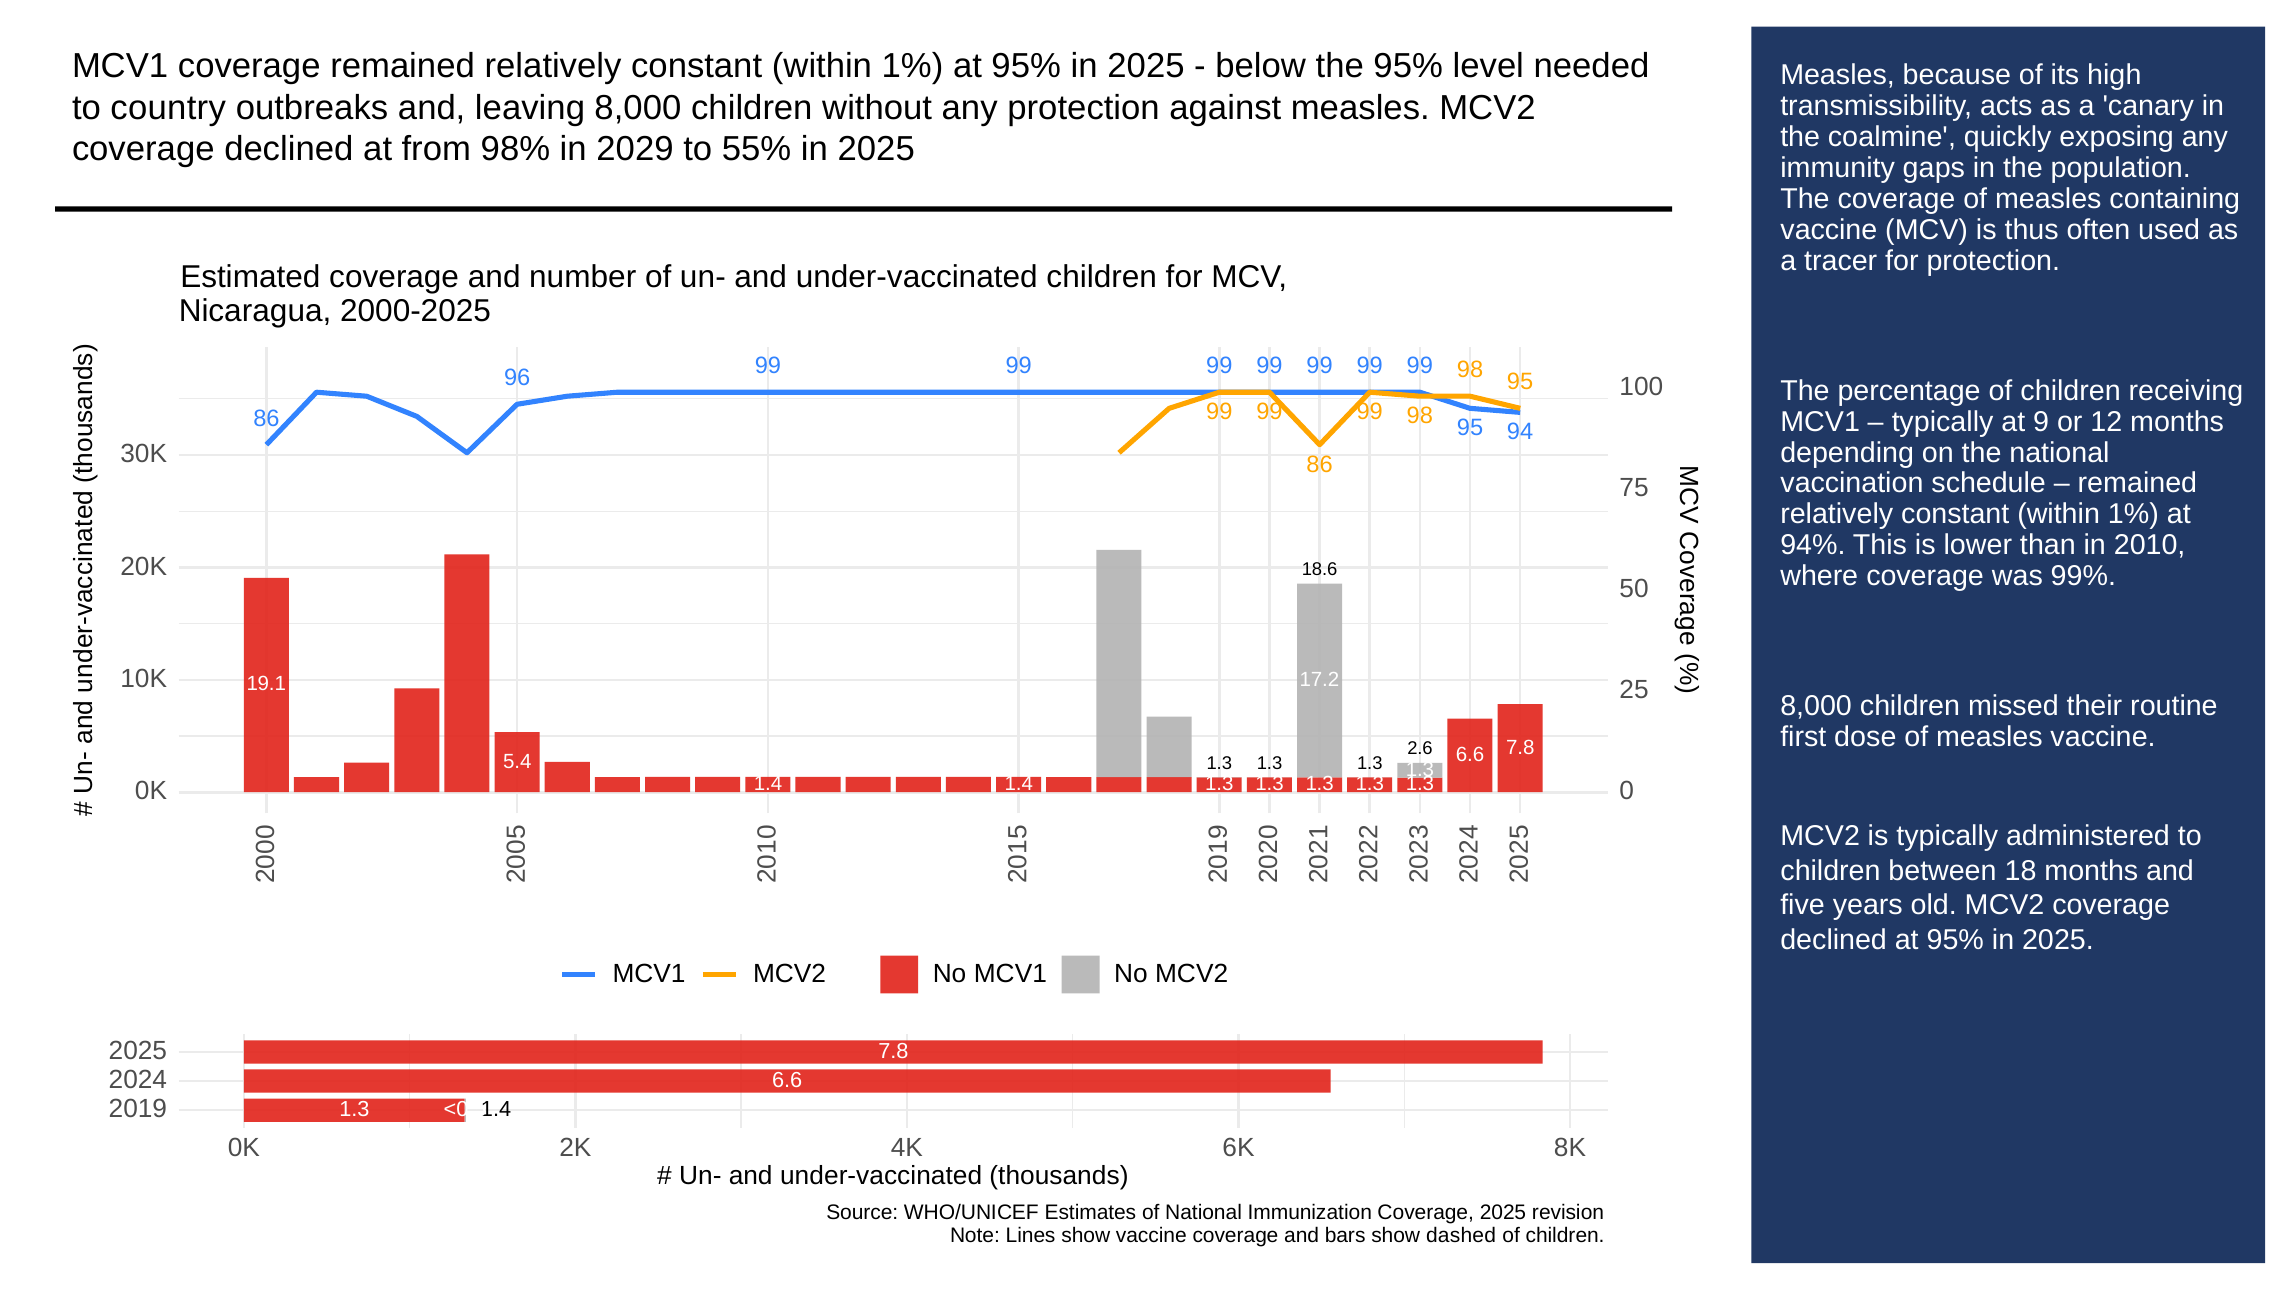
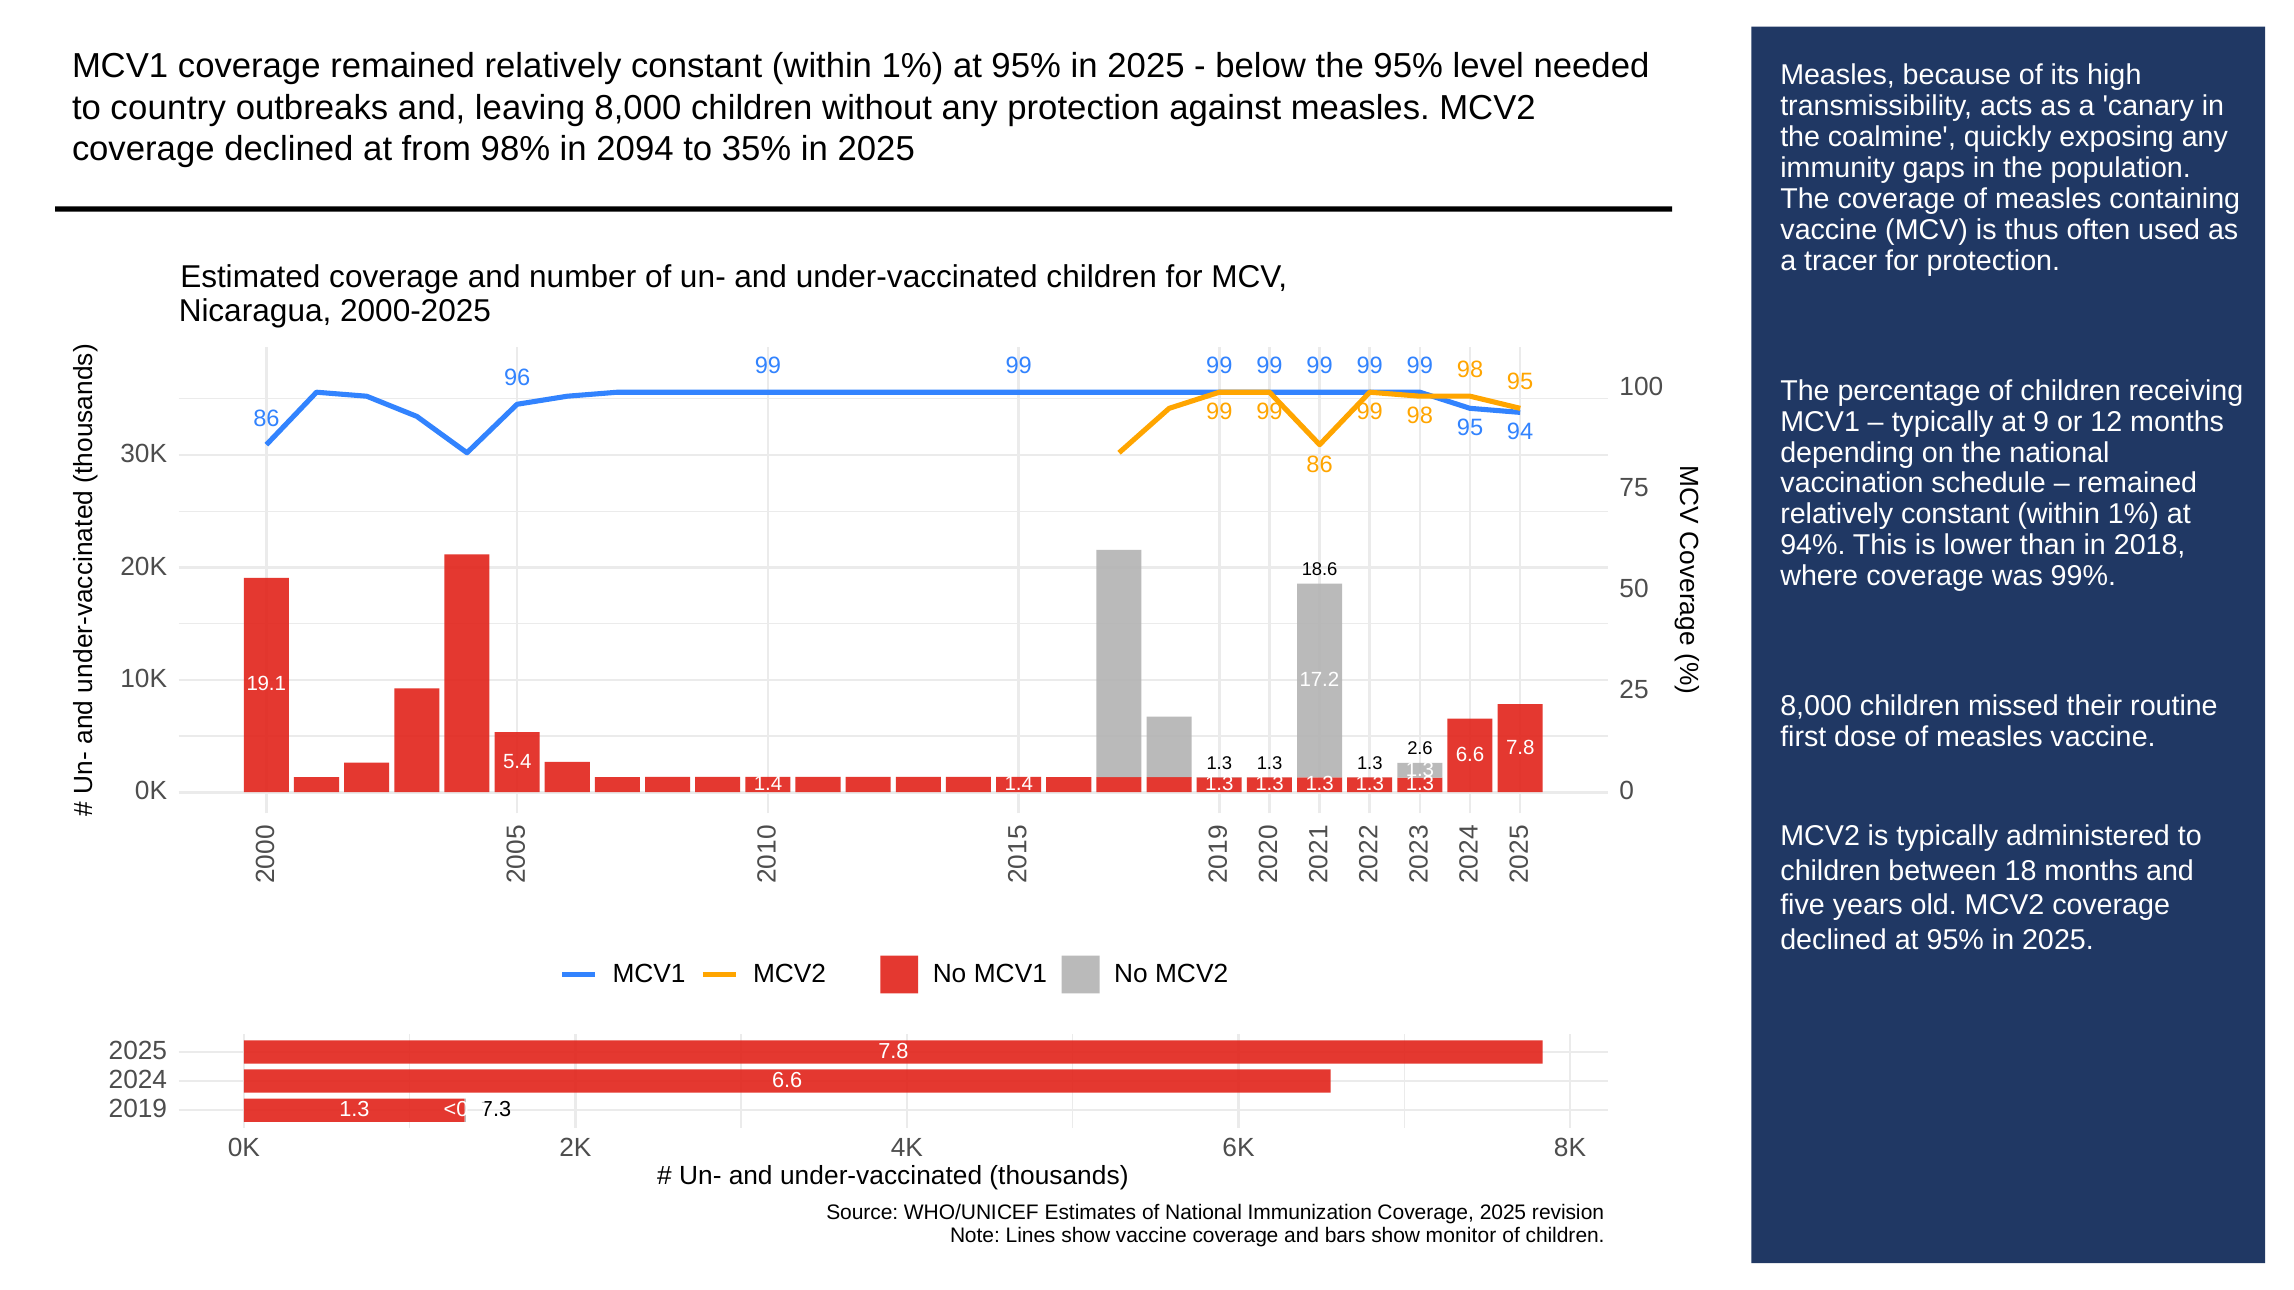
2029: 2029 -> 2094 (635, 149)
55%: 55% -> 35% (756, 149)
2010: 2010 -> 2018 (2150, 546)
1.4: 1.4 -> 7.3 (496, 1110)
dashed: dashed -> monitor (1461, 1235)
